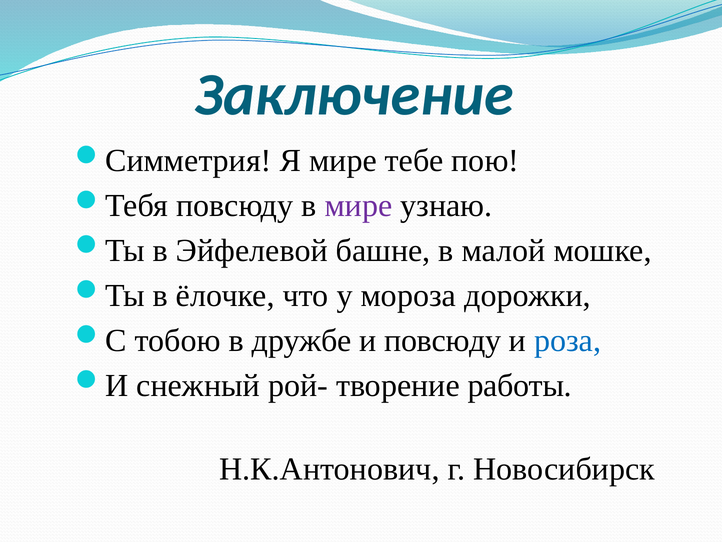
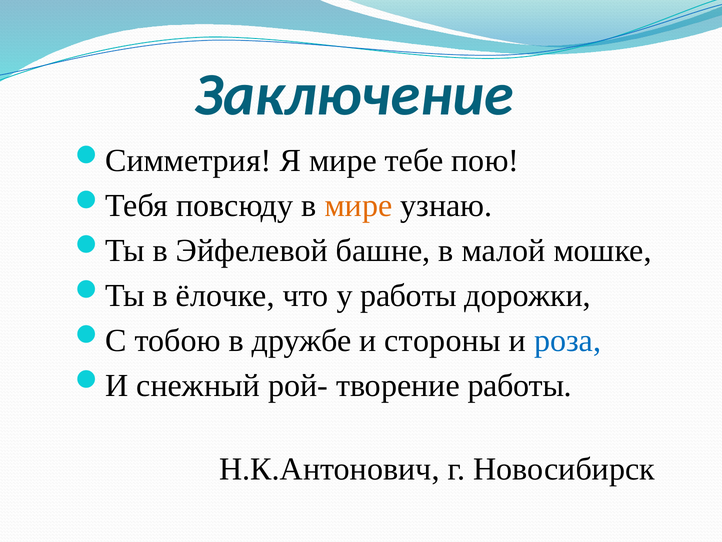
мире colour: purple -> orange (358, 205)
у мороза: мороза -> работы (409, 295)
и повсюду: повсюду -> стороны (443, 340)
